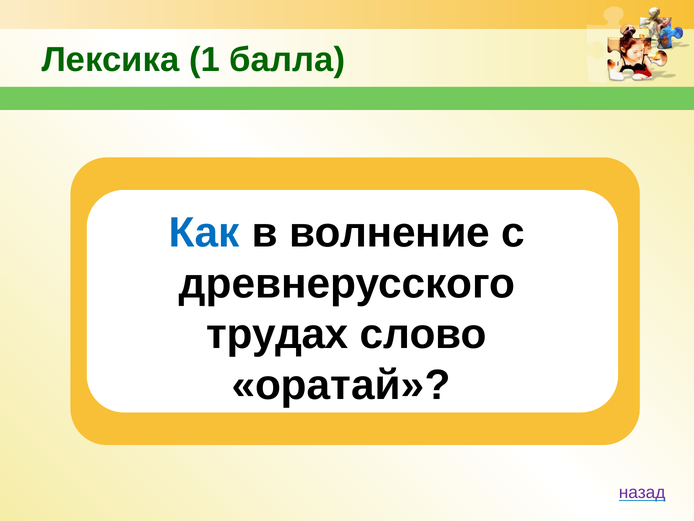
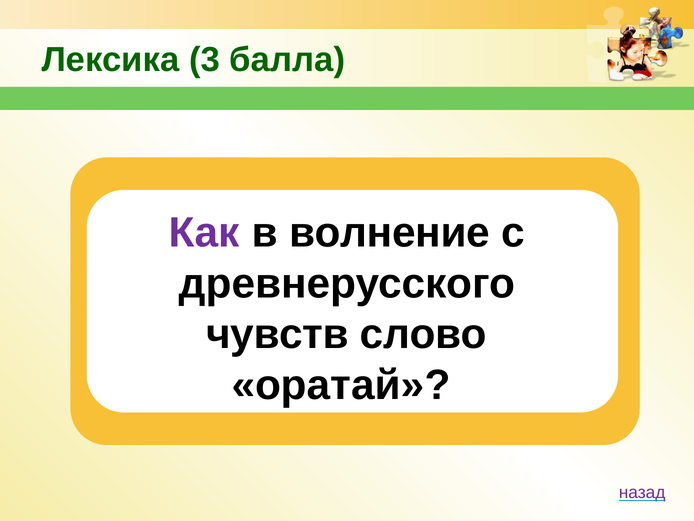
1: 1 -> 3 (204, 60)
Как colour: blue -> purple (204, 232)
трудах: трудах -> чувств (278, 334)
